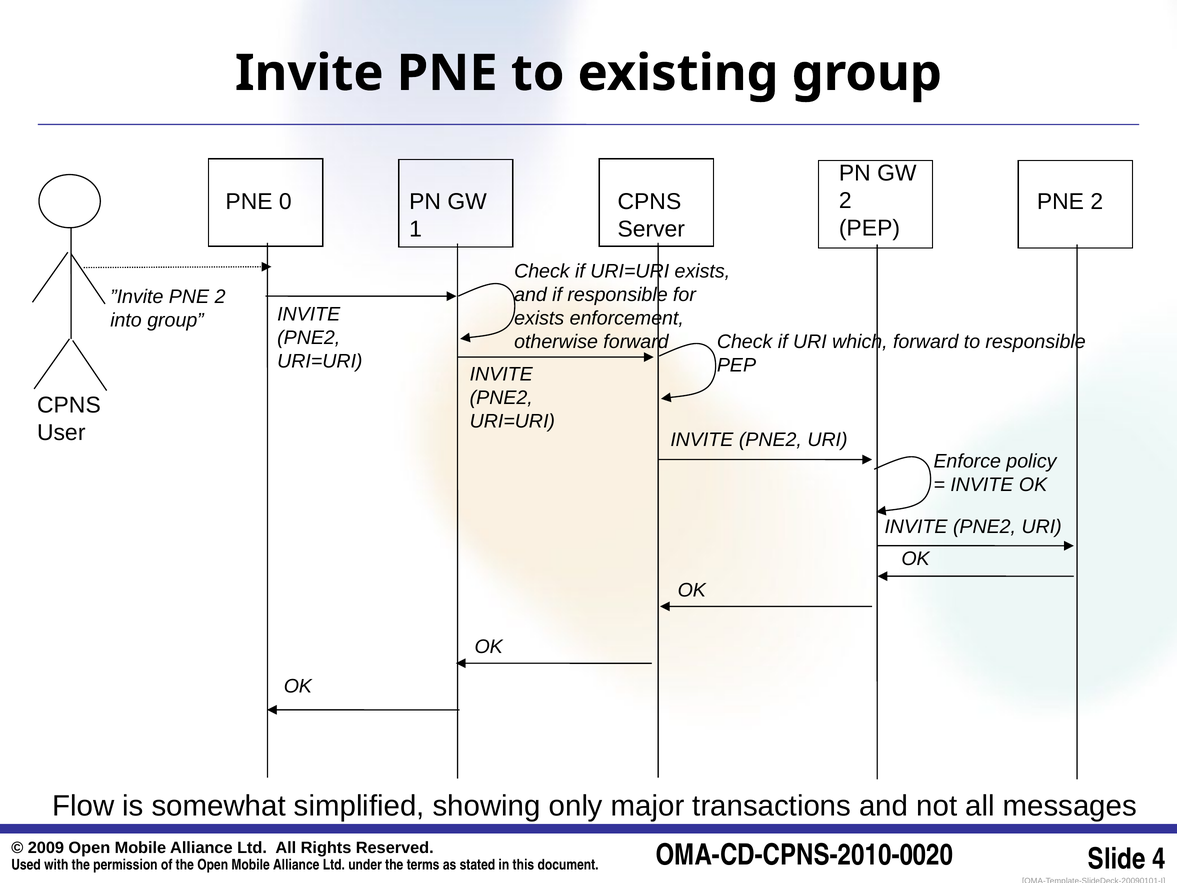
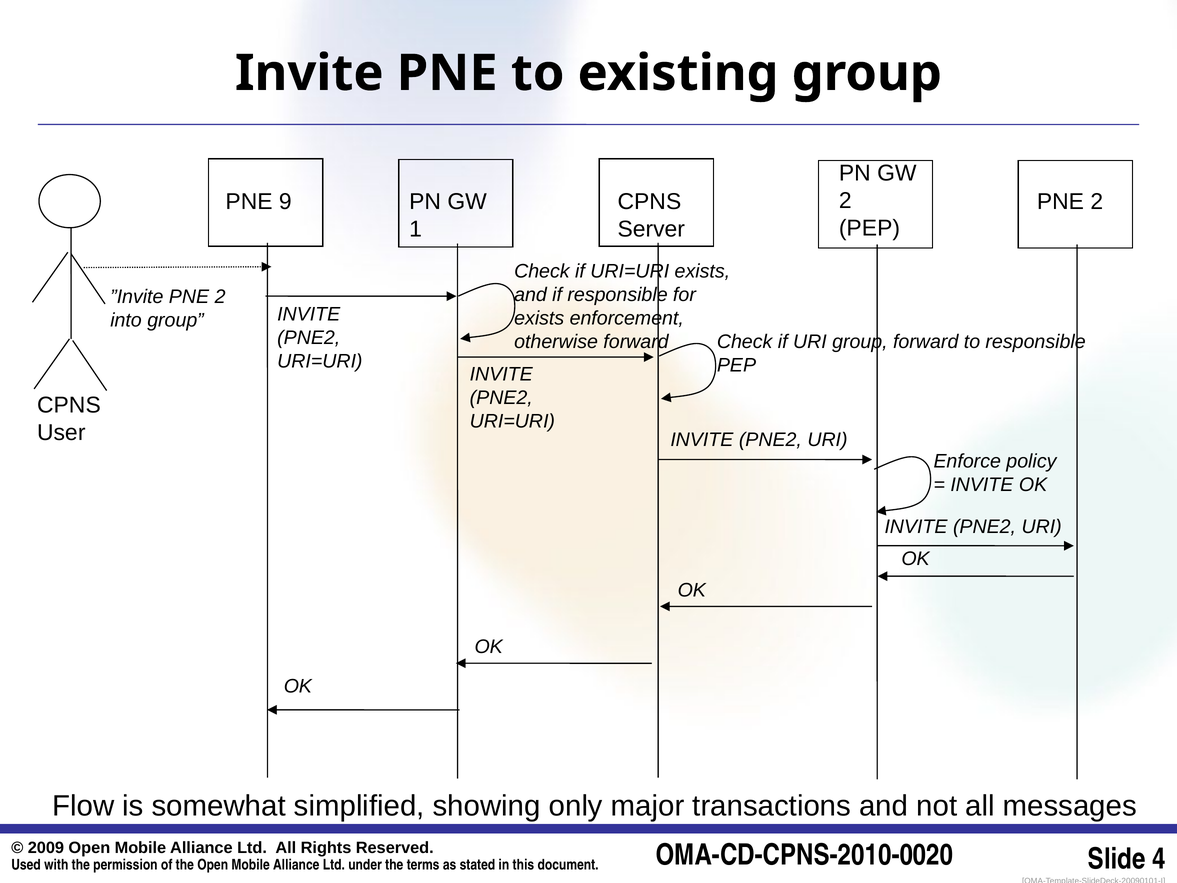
0: 0 -> 9 (285, 202)
URI which: which -> group (860, 342)
